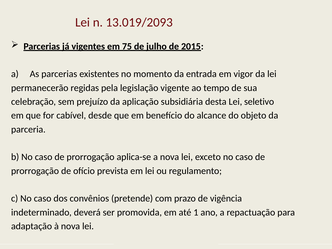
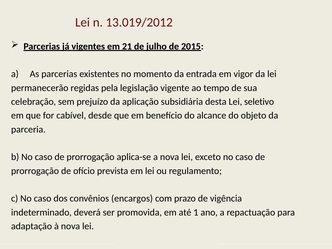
13.019/2093: 13.019/2093 -> 13.019/2012 (139, 22)
75: 75 -> 21 (127, 46)
pretende: pretende -> encargos (132, 198)
